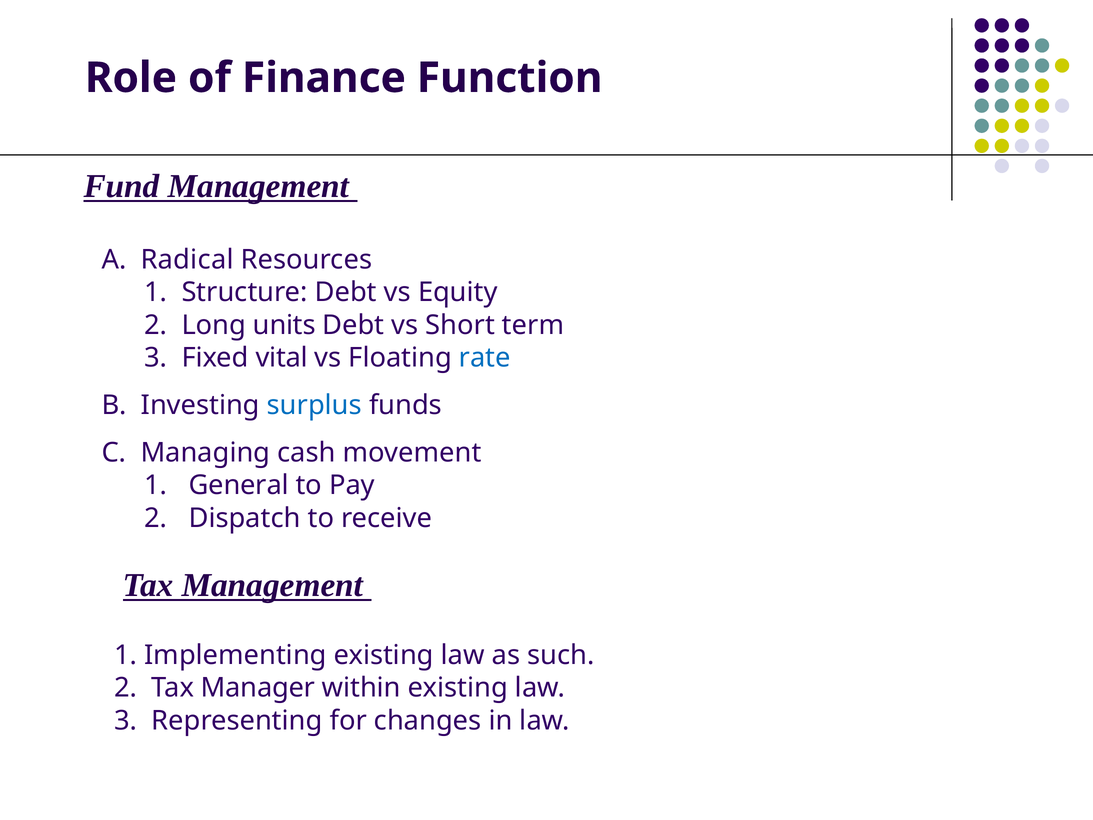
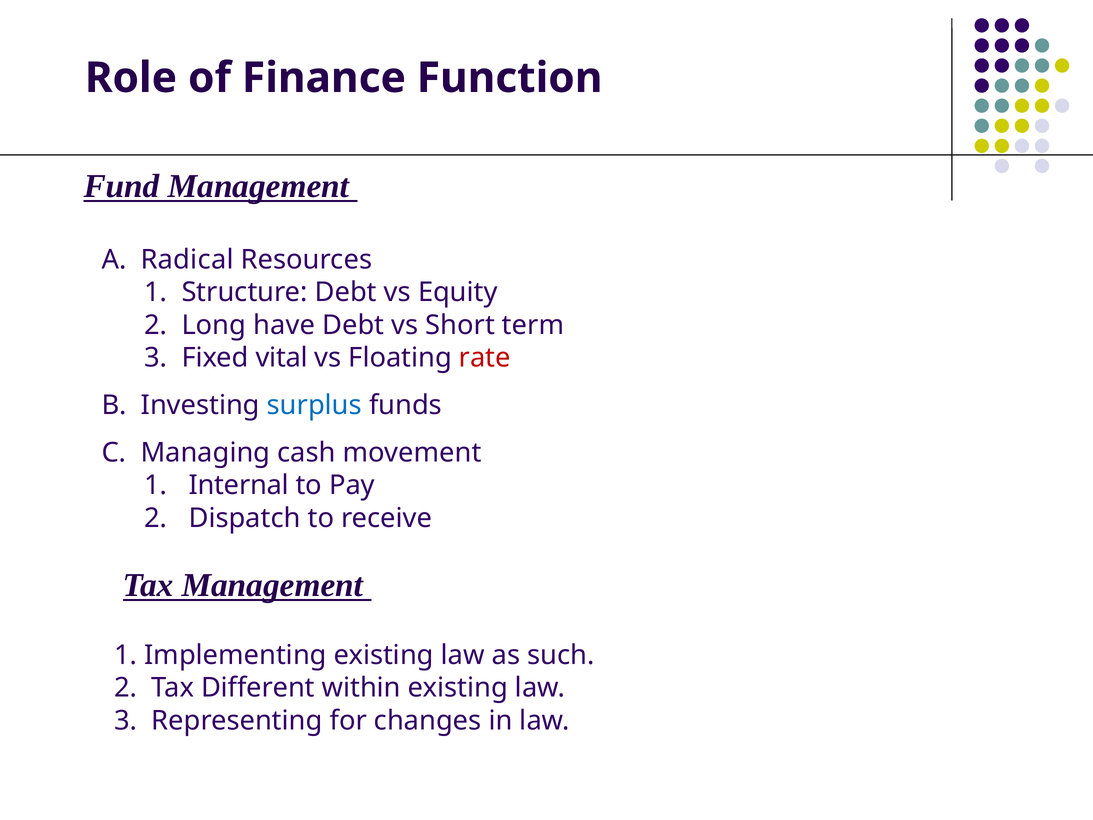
units: units -> have (284, 325)
rate colour: blue -> red (485, 358)
General: General -> Internal (239, 485)
Manager: Manager -> Different (258, 688)
